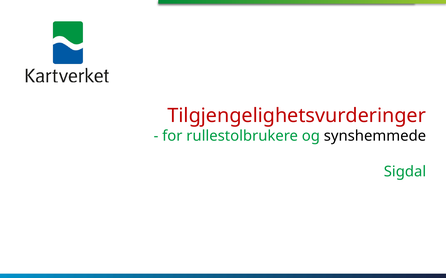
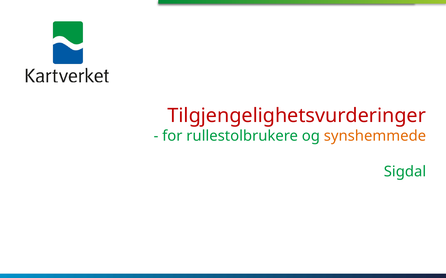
synshemmede colour: black -> orange (375, 136)
